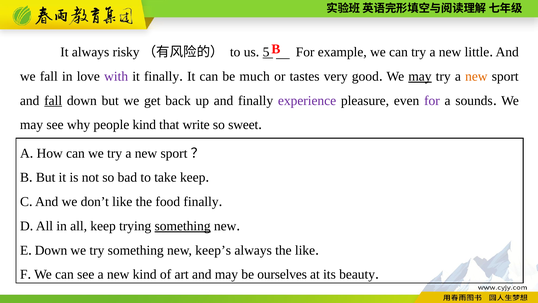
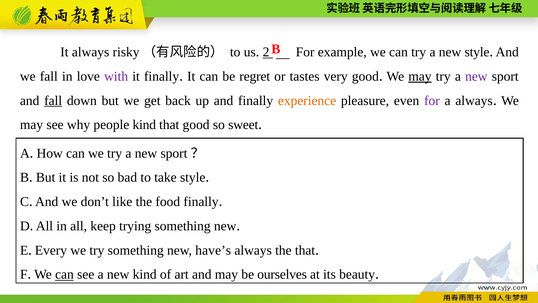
5: 5 -> 2 (266, 52)
new little: little -> style (477, 52)
much: much -> regret (255, 76)
new colour: orange -> purple (476, 76)
experience colour: purple -> orange (307, 100)
a sounds: sounds -> always (474, 100)
that write: write -> good (196, 125)
take keep: keep -> style (193, 177)
something underline: present -> none (183, 226)
Down: Down -> Every (51, 250)
keep’s: keep’s -> have’s (213, 250)
the like: like -> that (305, 250)
can underline: none -> present (64, 274)
